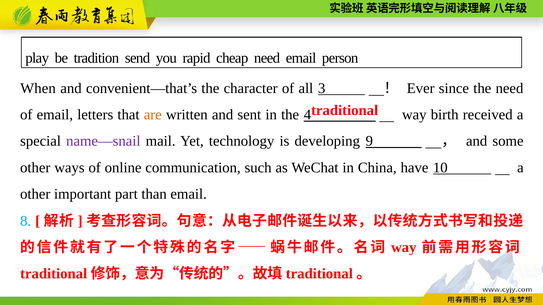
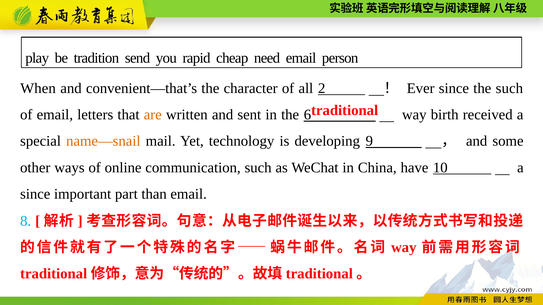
3: 3 -> 2 (322, 88)
the need: need -> such (509, 88)
4: 4 -> 6 (307, 115)
name—snail colour: purple -> orange (103, 141)
other: other -> since (35, 194)
